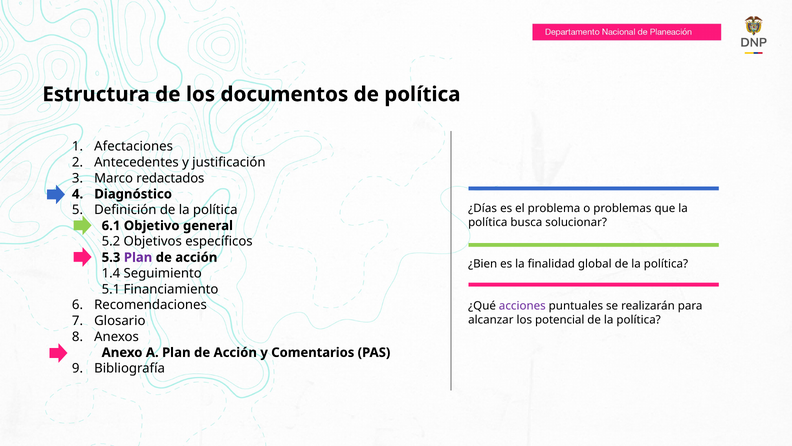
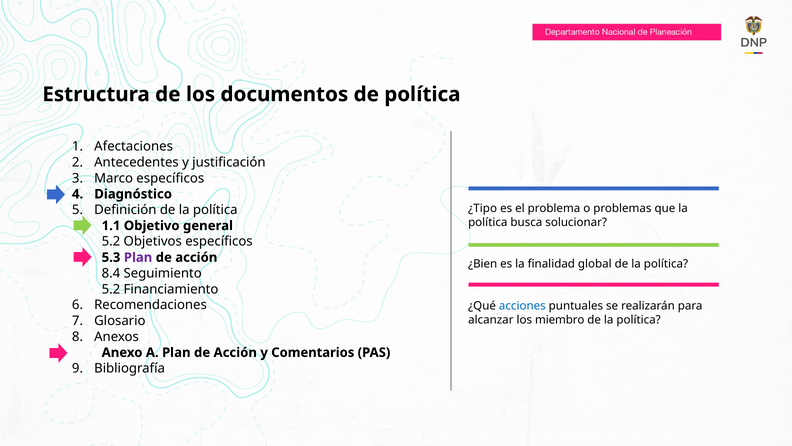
Marco redactados: redactados -> específicos (170, 178)
¿Días: ¿Días -> ¿Tipo (483, 208)
6.1: 6.1 -> 1.1 (111, 226)
1.4: 1.4 -> 8.4 (111, 273)
5.1: 5.1 -> 5.2 (111, 289)
acciones colour: purple -> blue (522, 305)
potencial: potencial -> miembro (560, 319)
